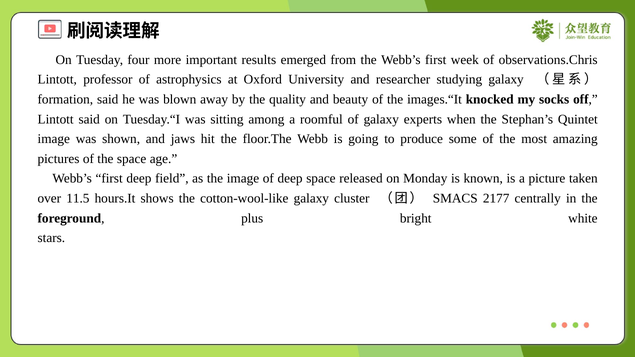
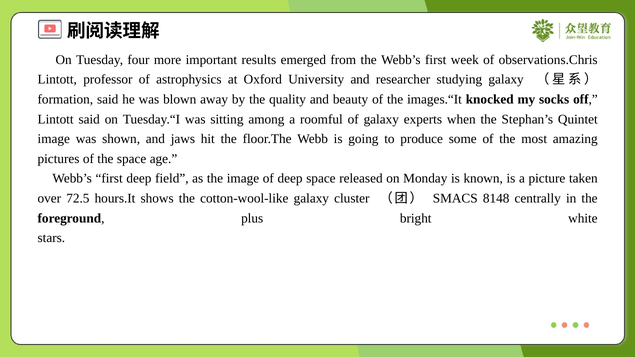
11.5: 11.5 -> 72.5 (78, 199)
2177: 2177 -> 8148 (496, 199)
